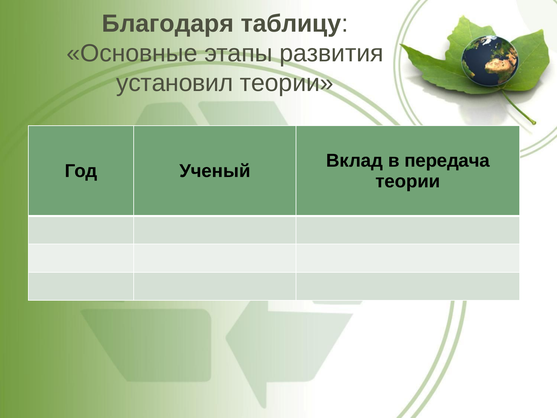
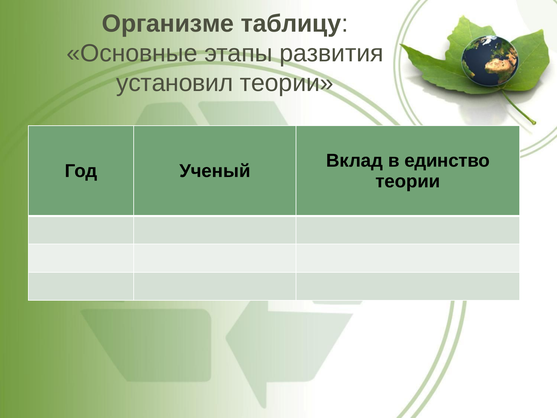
Благодаря: Благодаря -> Организме (168, 24)
передача: передача -> единство (447, 161)
